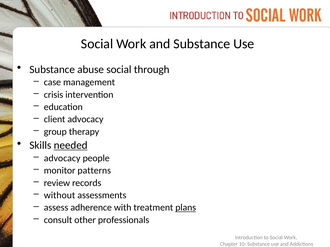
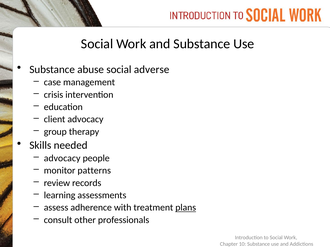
through: through -> adverse (152, 70)
needed underline: present -> none (71, 146)
without: without -> learning (60, 196)
